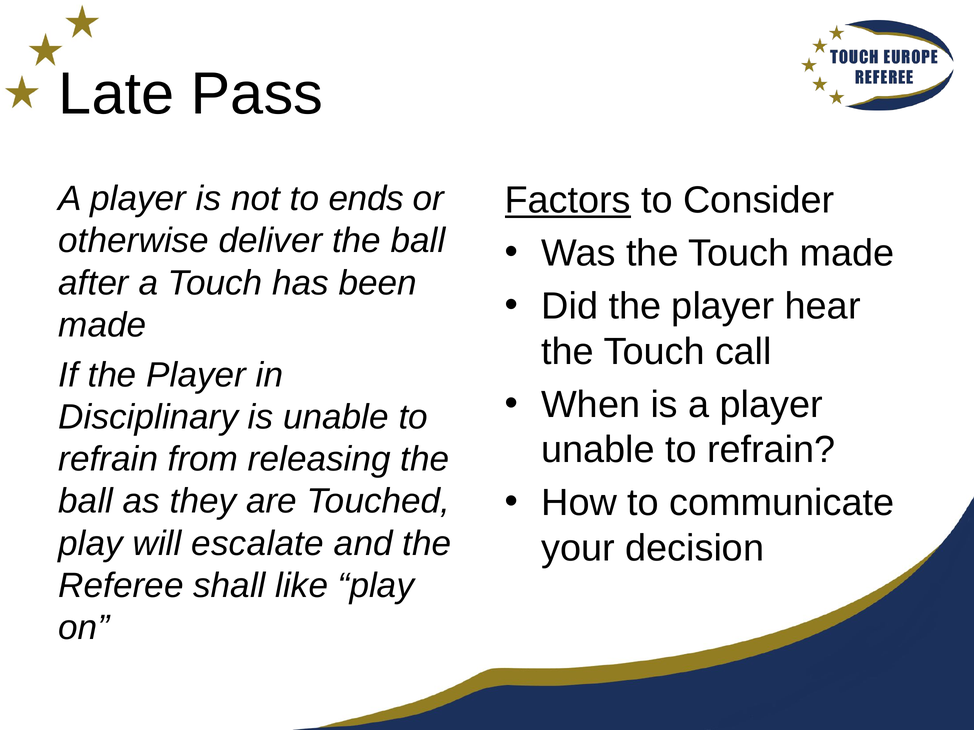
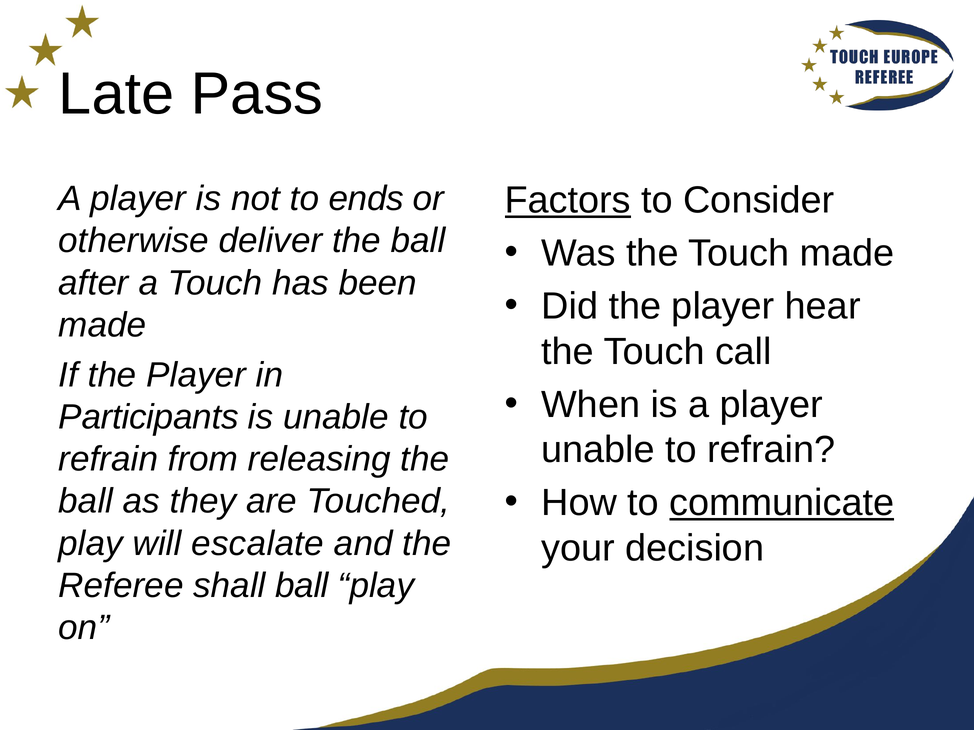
Disciplinary: Disciplinary -> Participants (149, 417)
communicate underline: none -> present (782, 503)
shall like: like -> ball (302, 586)
